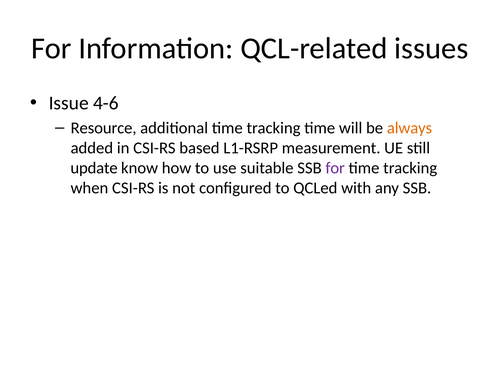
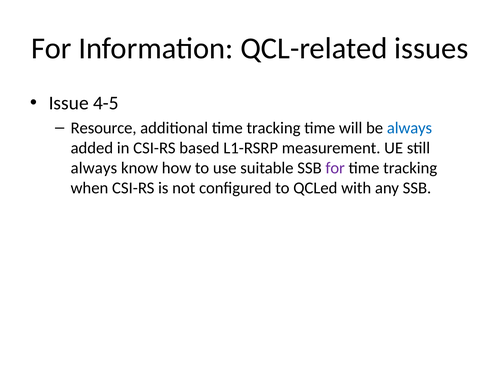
4-6: 4-6 -> 4-5 (106, 103)
always colour: orange -> blue (409, 128)
update: update -> always (94, 168)
